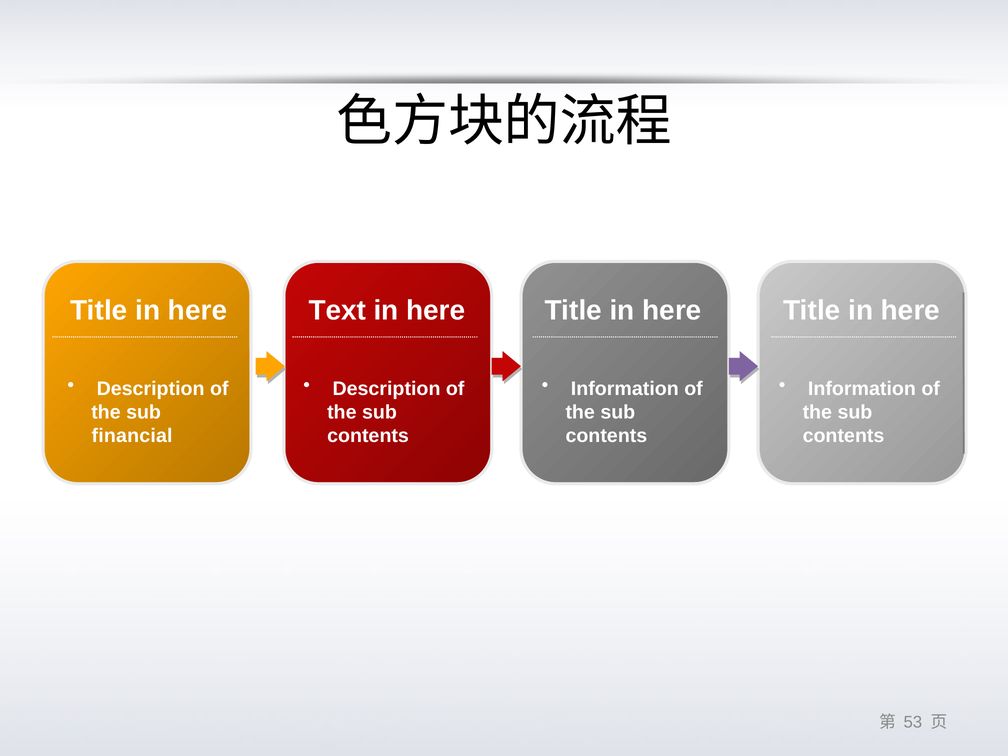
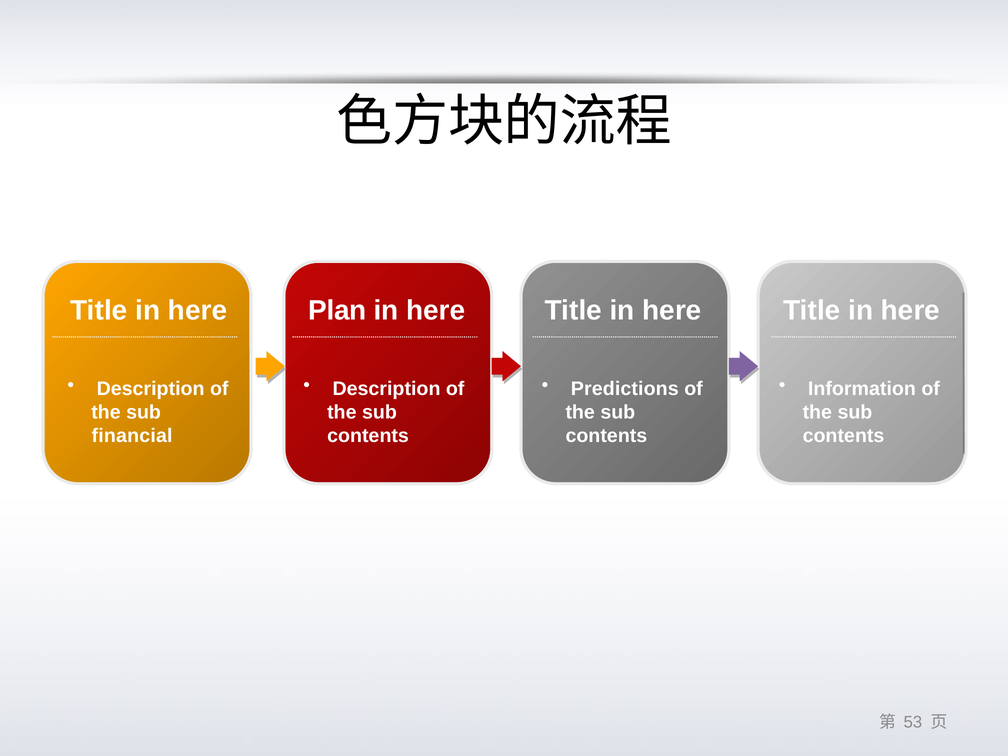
Text: Text -> Plan (337, 310)
Information: Information -> Predictions (625, 389)
